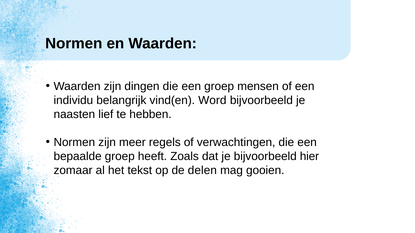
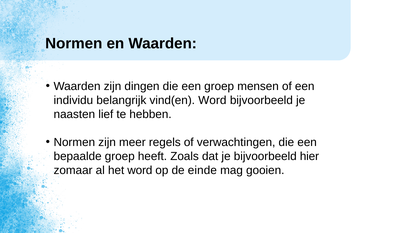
het tekst: tekst -> word (140, 171)
delen: delen -> einde (202, 171)
